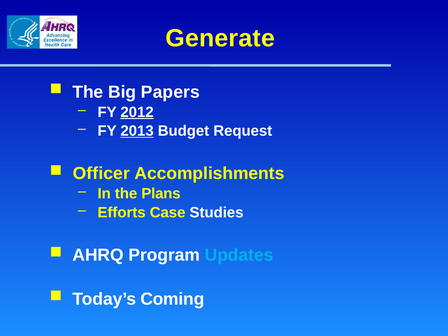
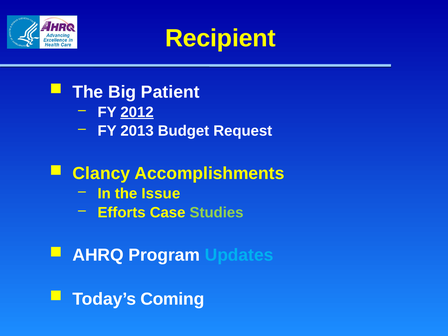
Generate: Generate -> Recipient (220, 38)
Papers: Papers -> Patient (170, 92)
2013 underline: present -> none (137, 131)
Officer: Officer -> Clancy (101, 174)
Plans: Plans -> Issue (161, 194)
Studies colour: white -> light green (217, 212)
